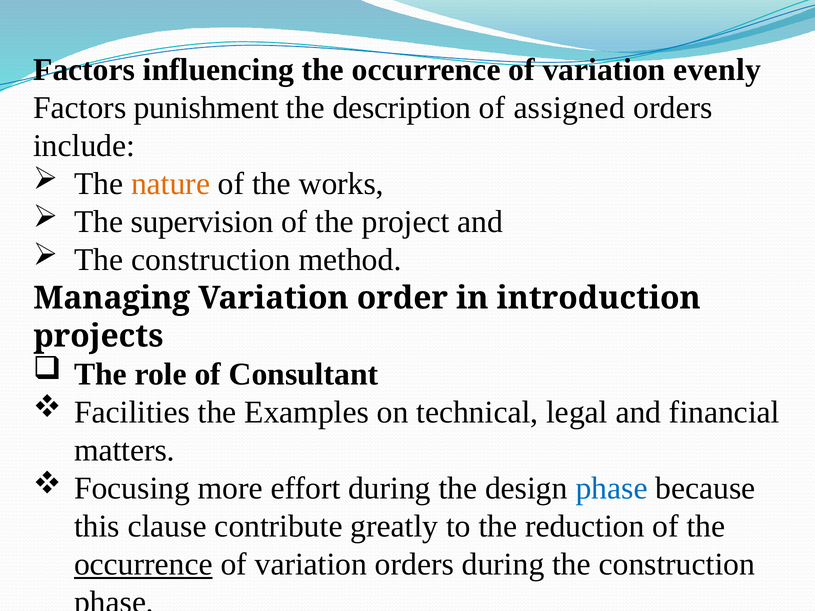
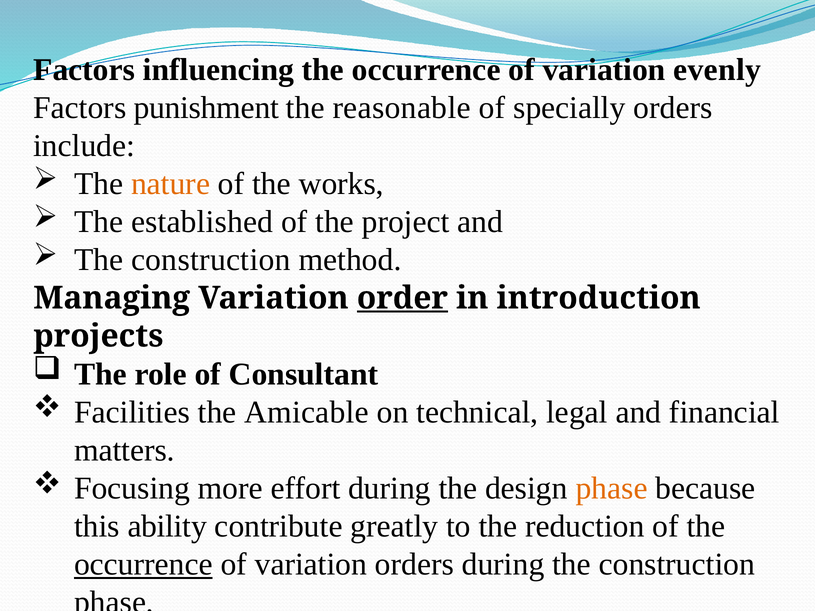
description: description -> reasonable (402, 108)
assigned: assigned -> specially (569, 108)
supervision: supervision -> established (202, 222)
order underline: none -> present (402, 298)
Examples: Examples -> Amicable (307, 412)
phase colour: blue -> orange (612, 488)
clause: clause -> ability (167, 526)
